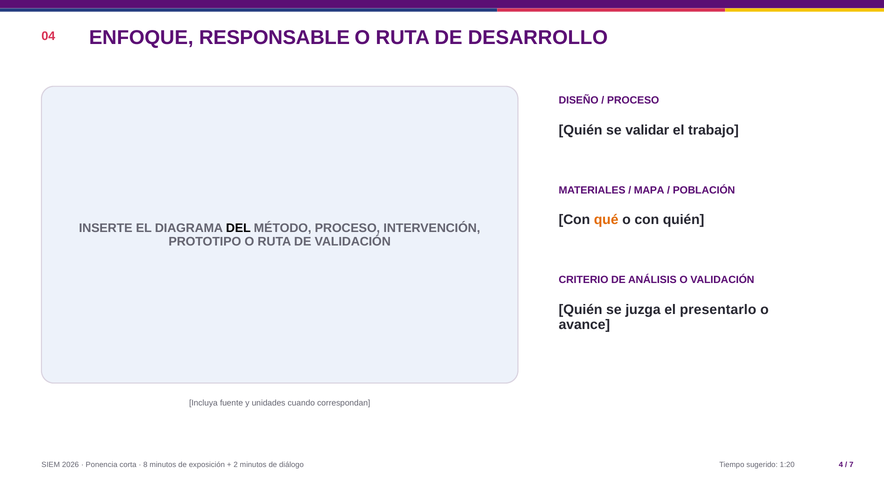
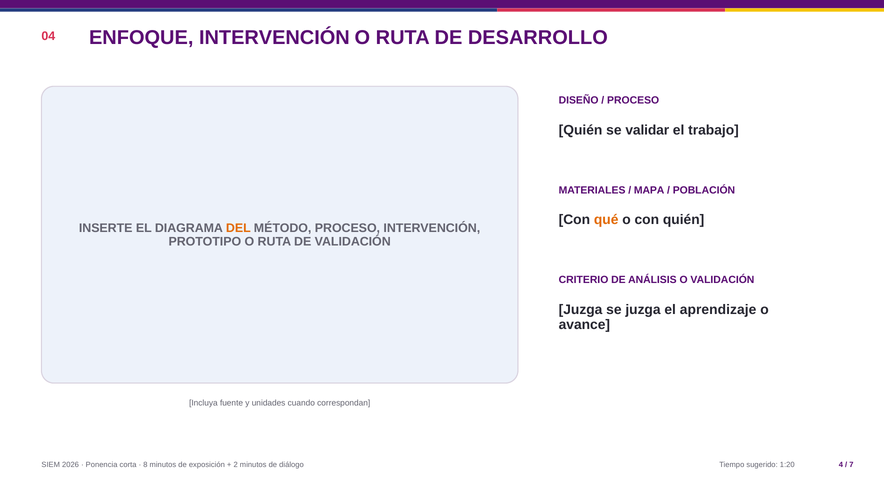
ENFOQUE RESPONSABLE: RESPONSABLE -> INTERVENCIÓN (274, 38)
DEL colour: black -> orange (238, 228)
Quién: Quién -> Juzga (581, 310)
presentarlo: presentarlo -> aprendizaje (718, 310)
